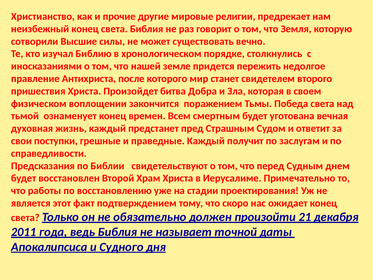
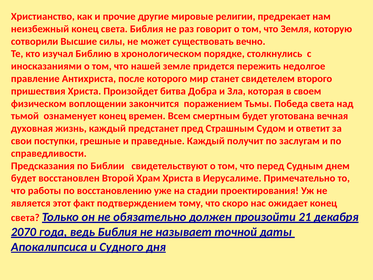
2011: 2011 -> 2070 (24, 232)
